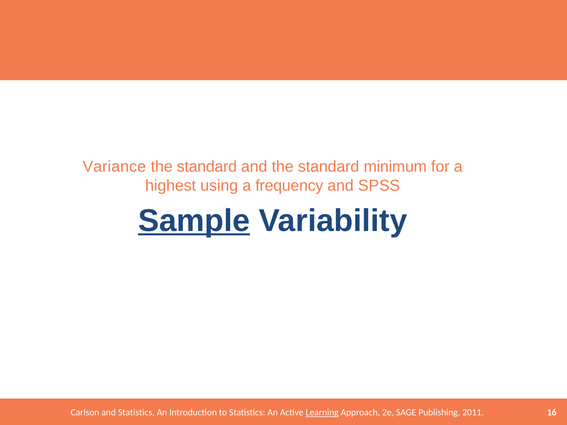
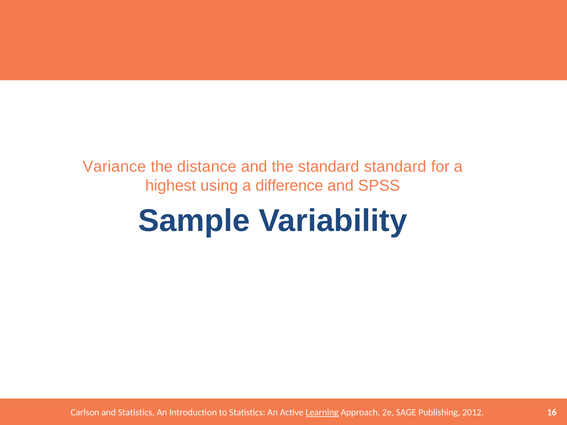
standard: standard -> distance (207, 167)
standard minimum: minimum -> standard (395, 167)
frequency: frequency -> difference (289, 186)
Sample underline: present -> none (194, 221)
2011: 2011 -> 2012 (473, 413)
